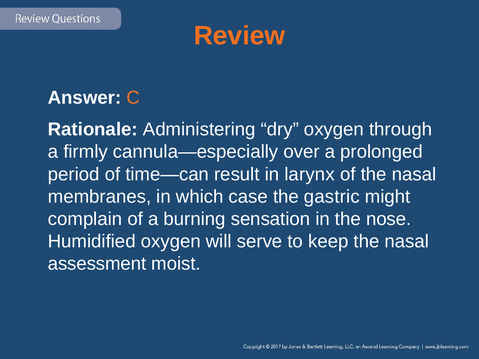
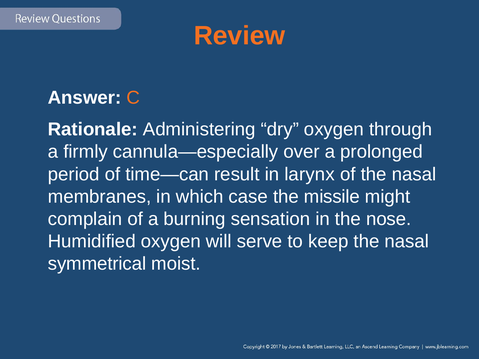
gastric: gastric -> missile (332, 197)
assessment: assessment -> symmetrical (97, 264)
